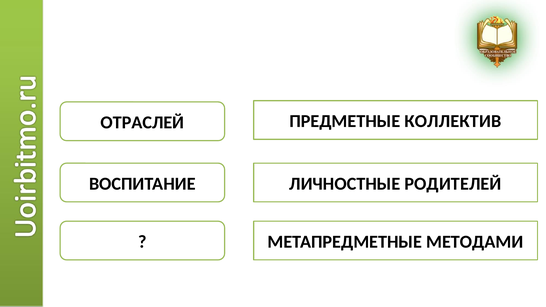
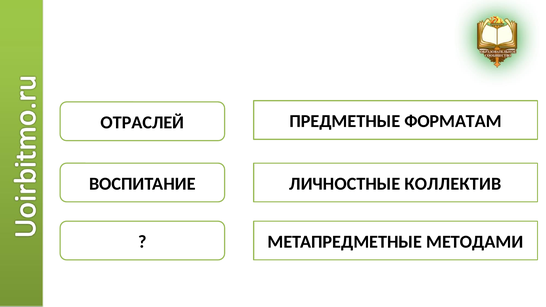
КОЛЛЕКТИВ: КОЛЛЕКТИВ -> ФОРМАТАМ (453, 121)
РОДИТЕЛЕЙ: РОДИТЕЛЕЙ -> КОЛЛЕКТИВ (453, 184)
